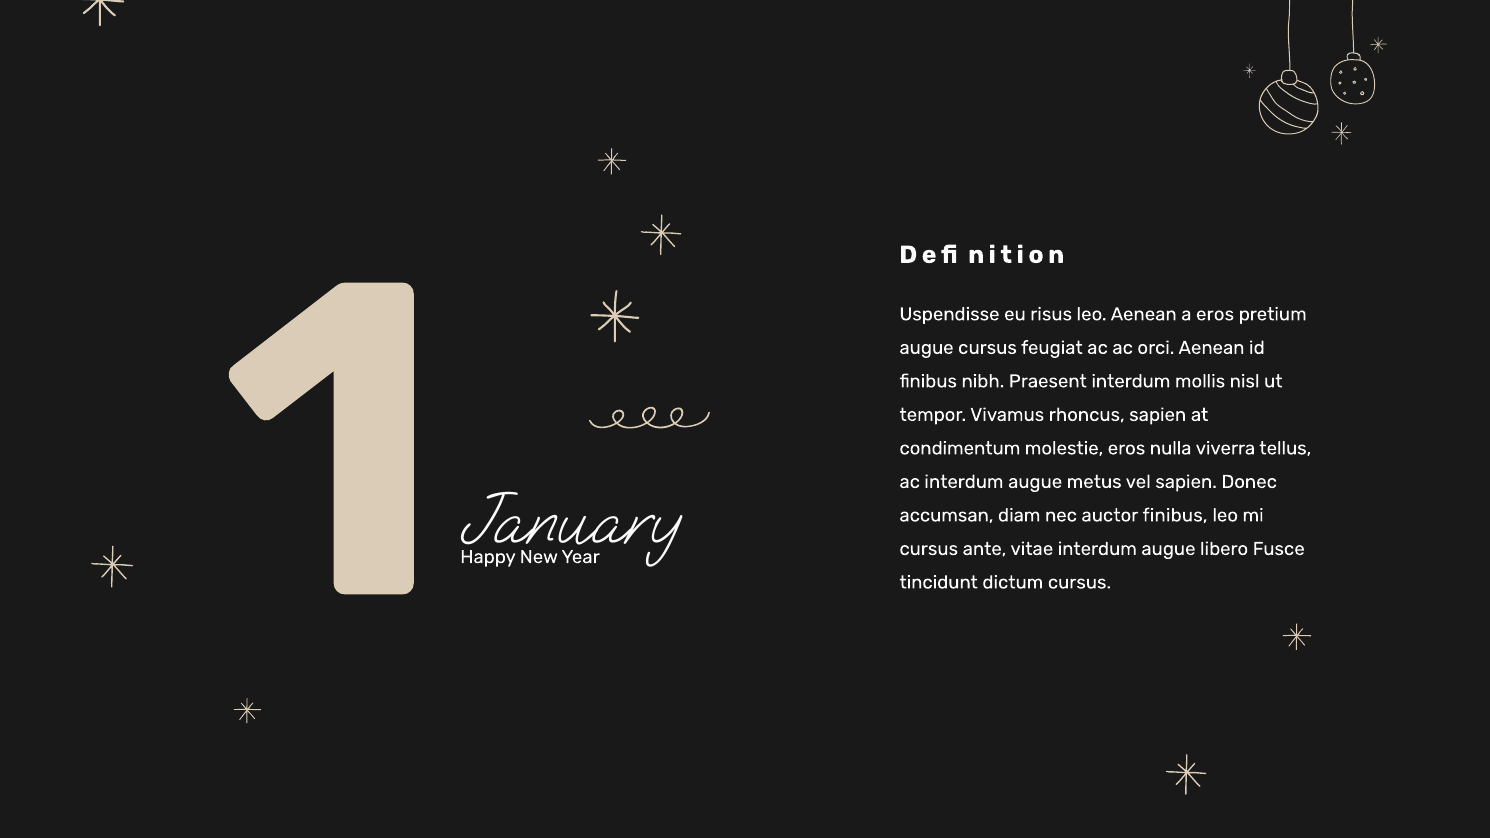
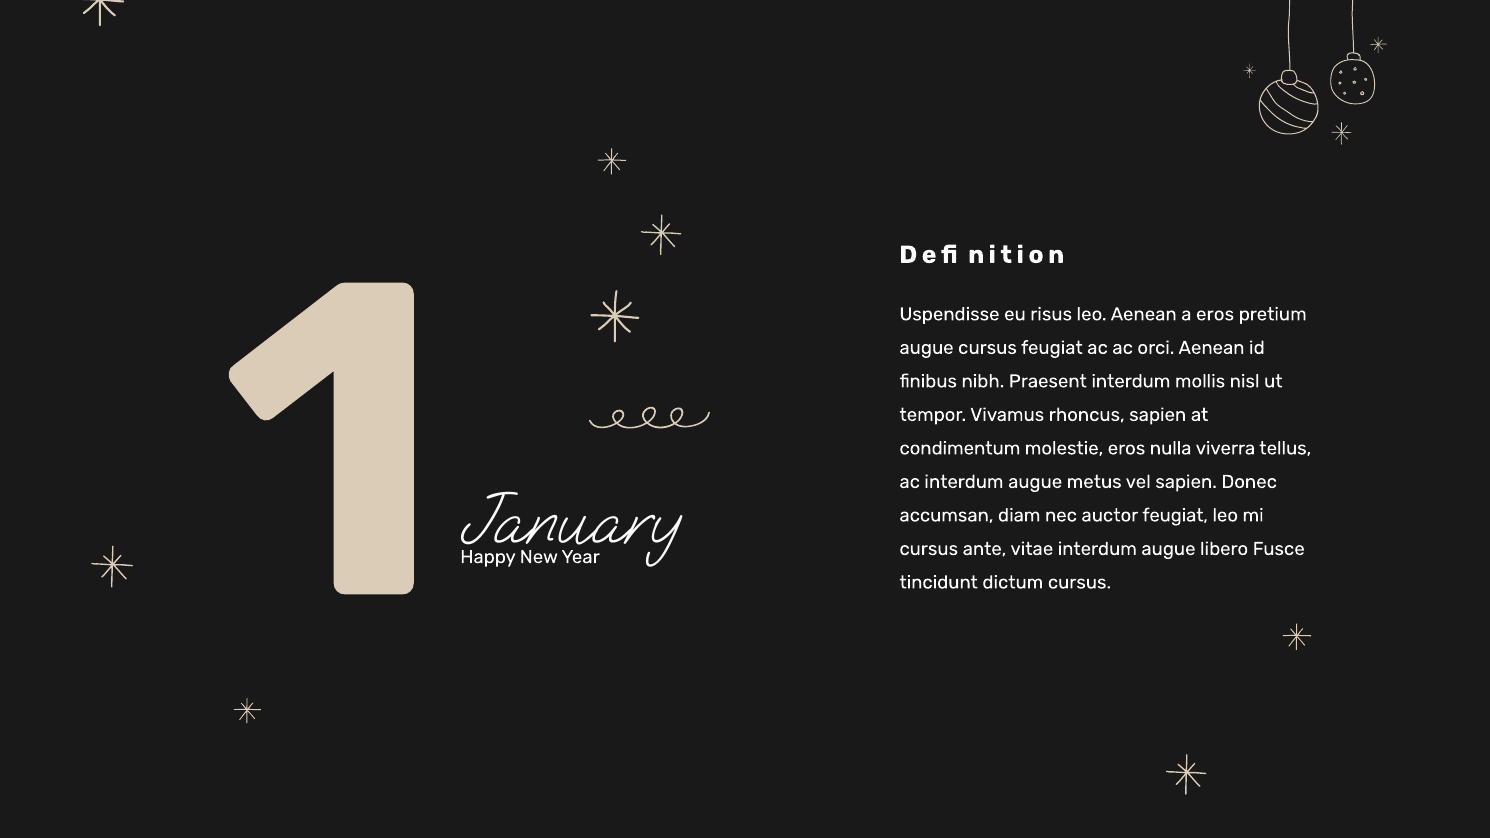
auctor finibus: finibus -> feugiat (1175, 515)
